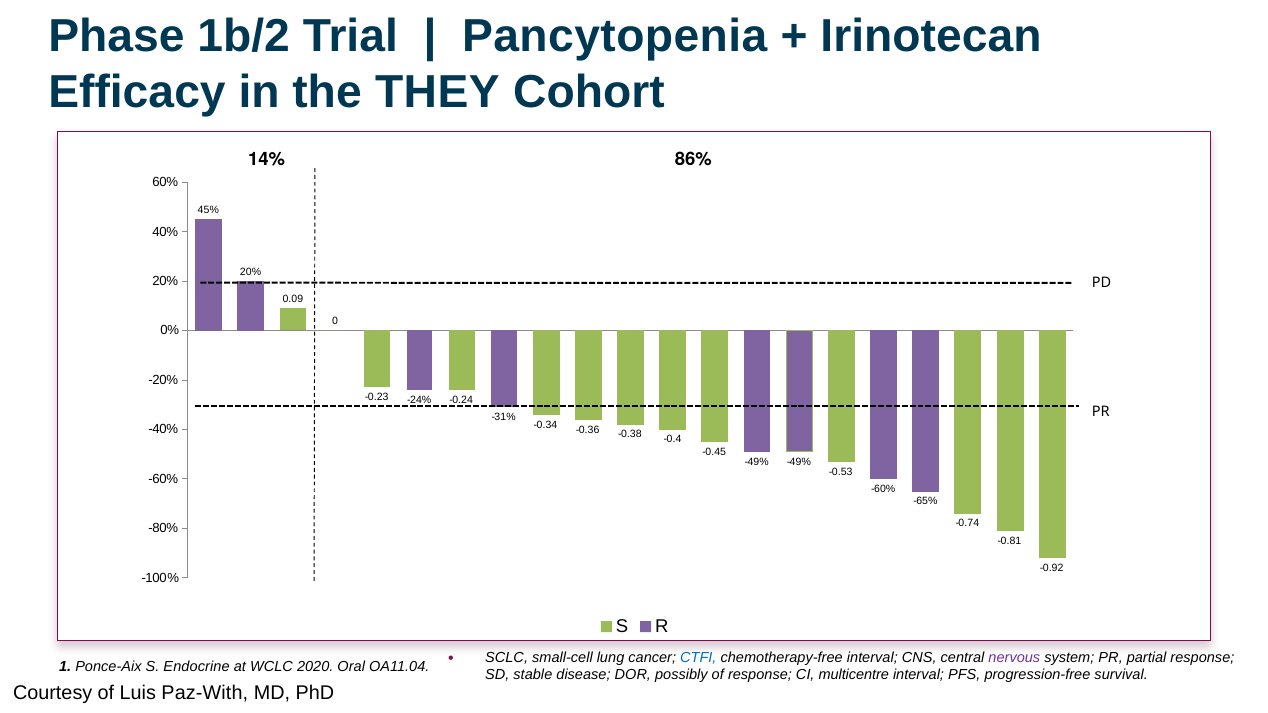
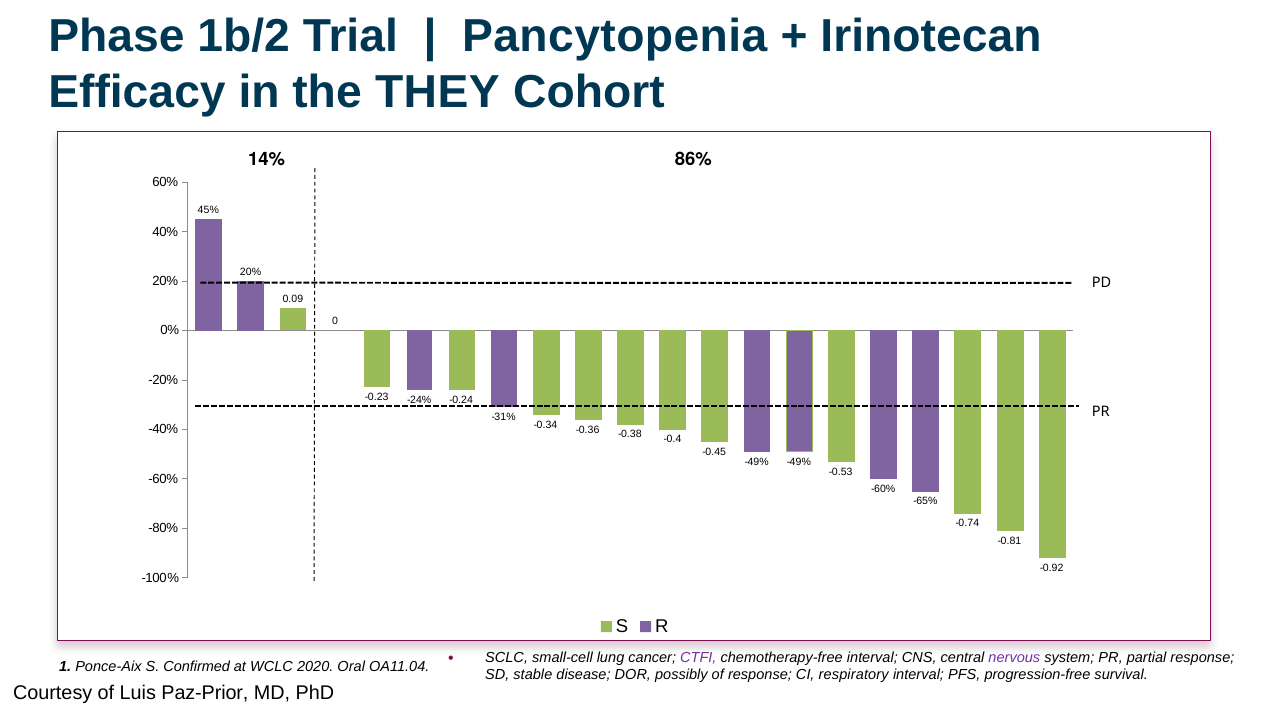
CTFI colour: blue -> purple (698, 658)
Endocrine: Endocrine -> Confirmed (197, 667)
multicentre: multicentre -> respiratory (854, 675)
Paz-With: Paz-With -> Paz-Prior (205, 694)
